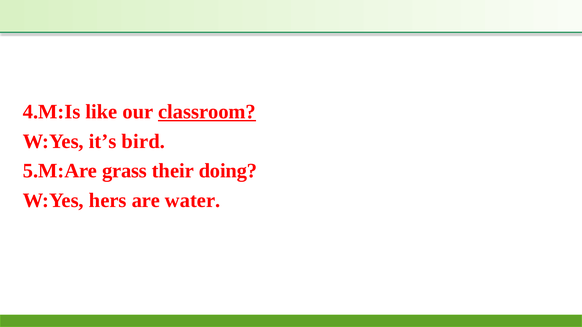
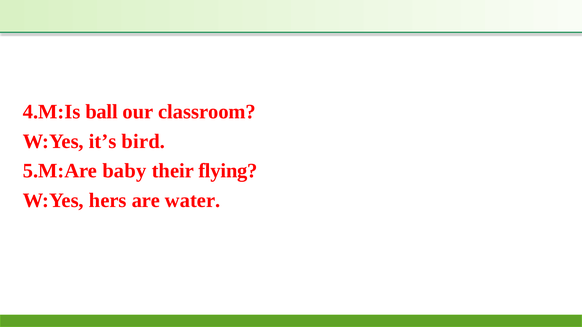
like: like -> ball (102, 112)
classroom underline: present -> none (207, 112)
grass: grass -> baby (124, 171)
doing: doing -> flying (228, 171)
